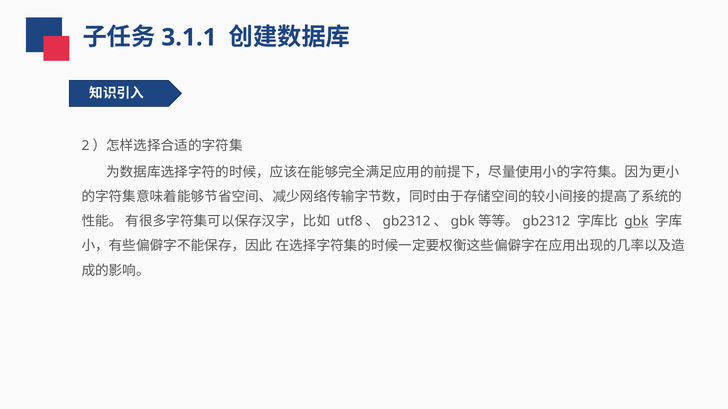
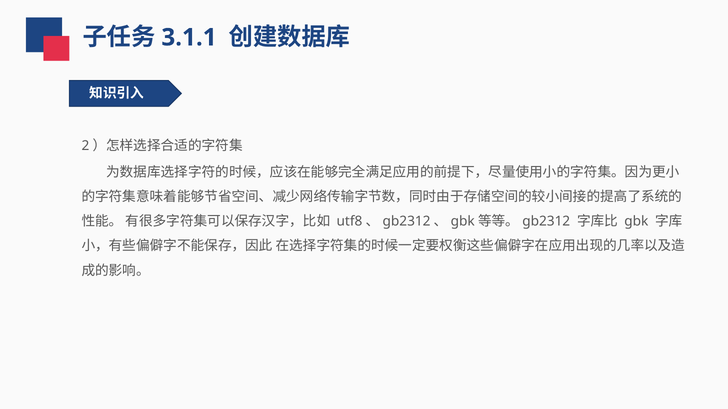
gbk underline: present -> none (636, 222)
